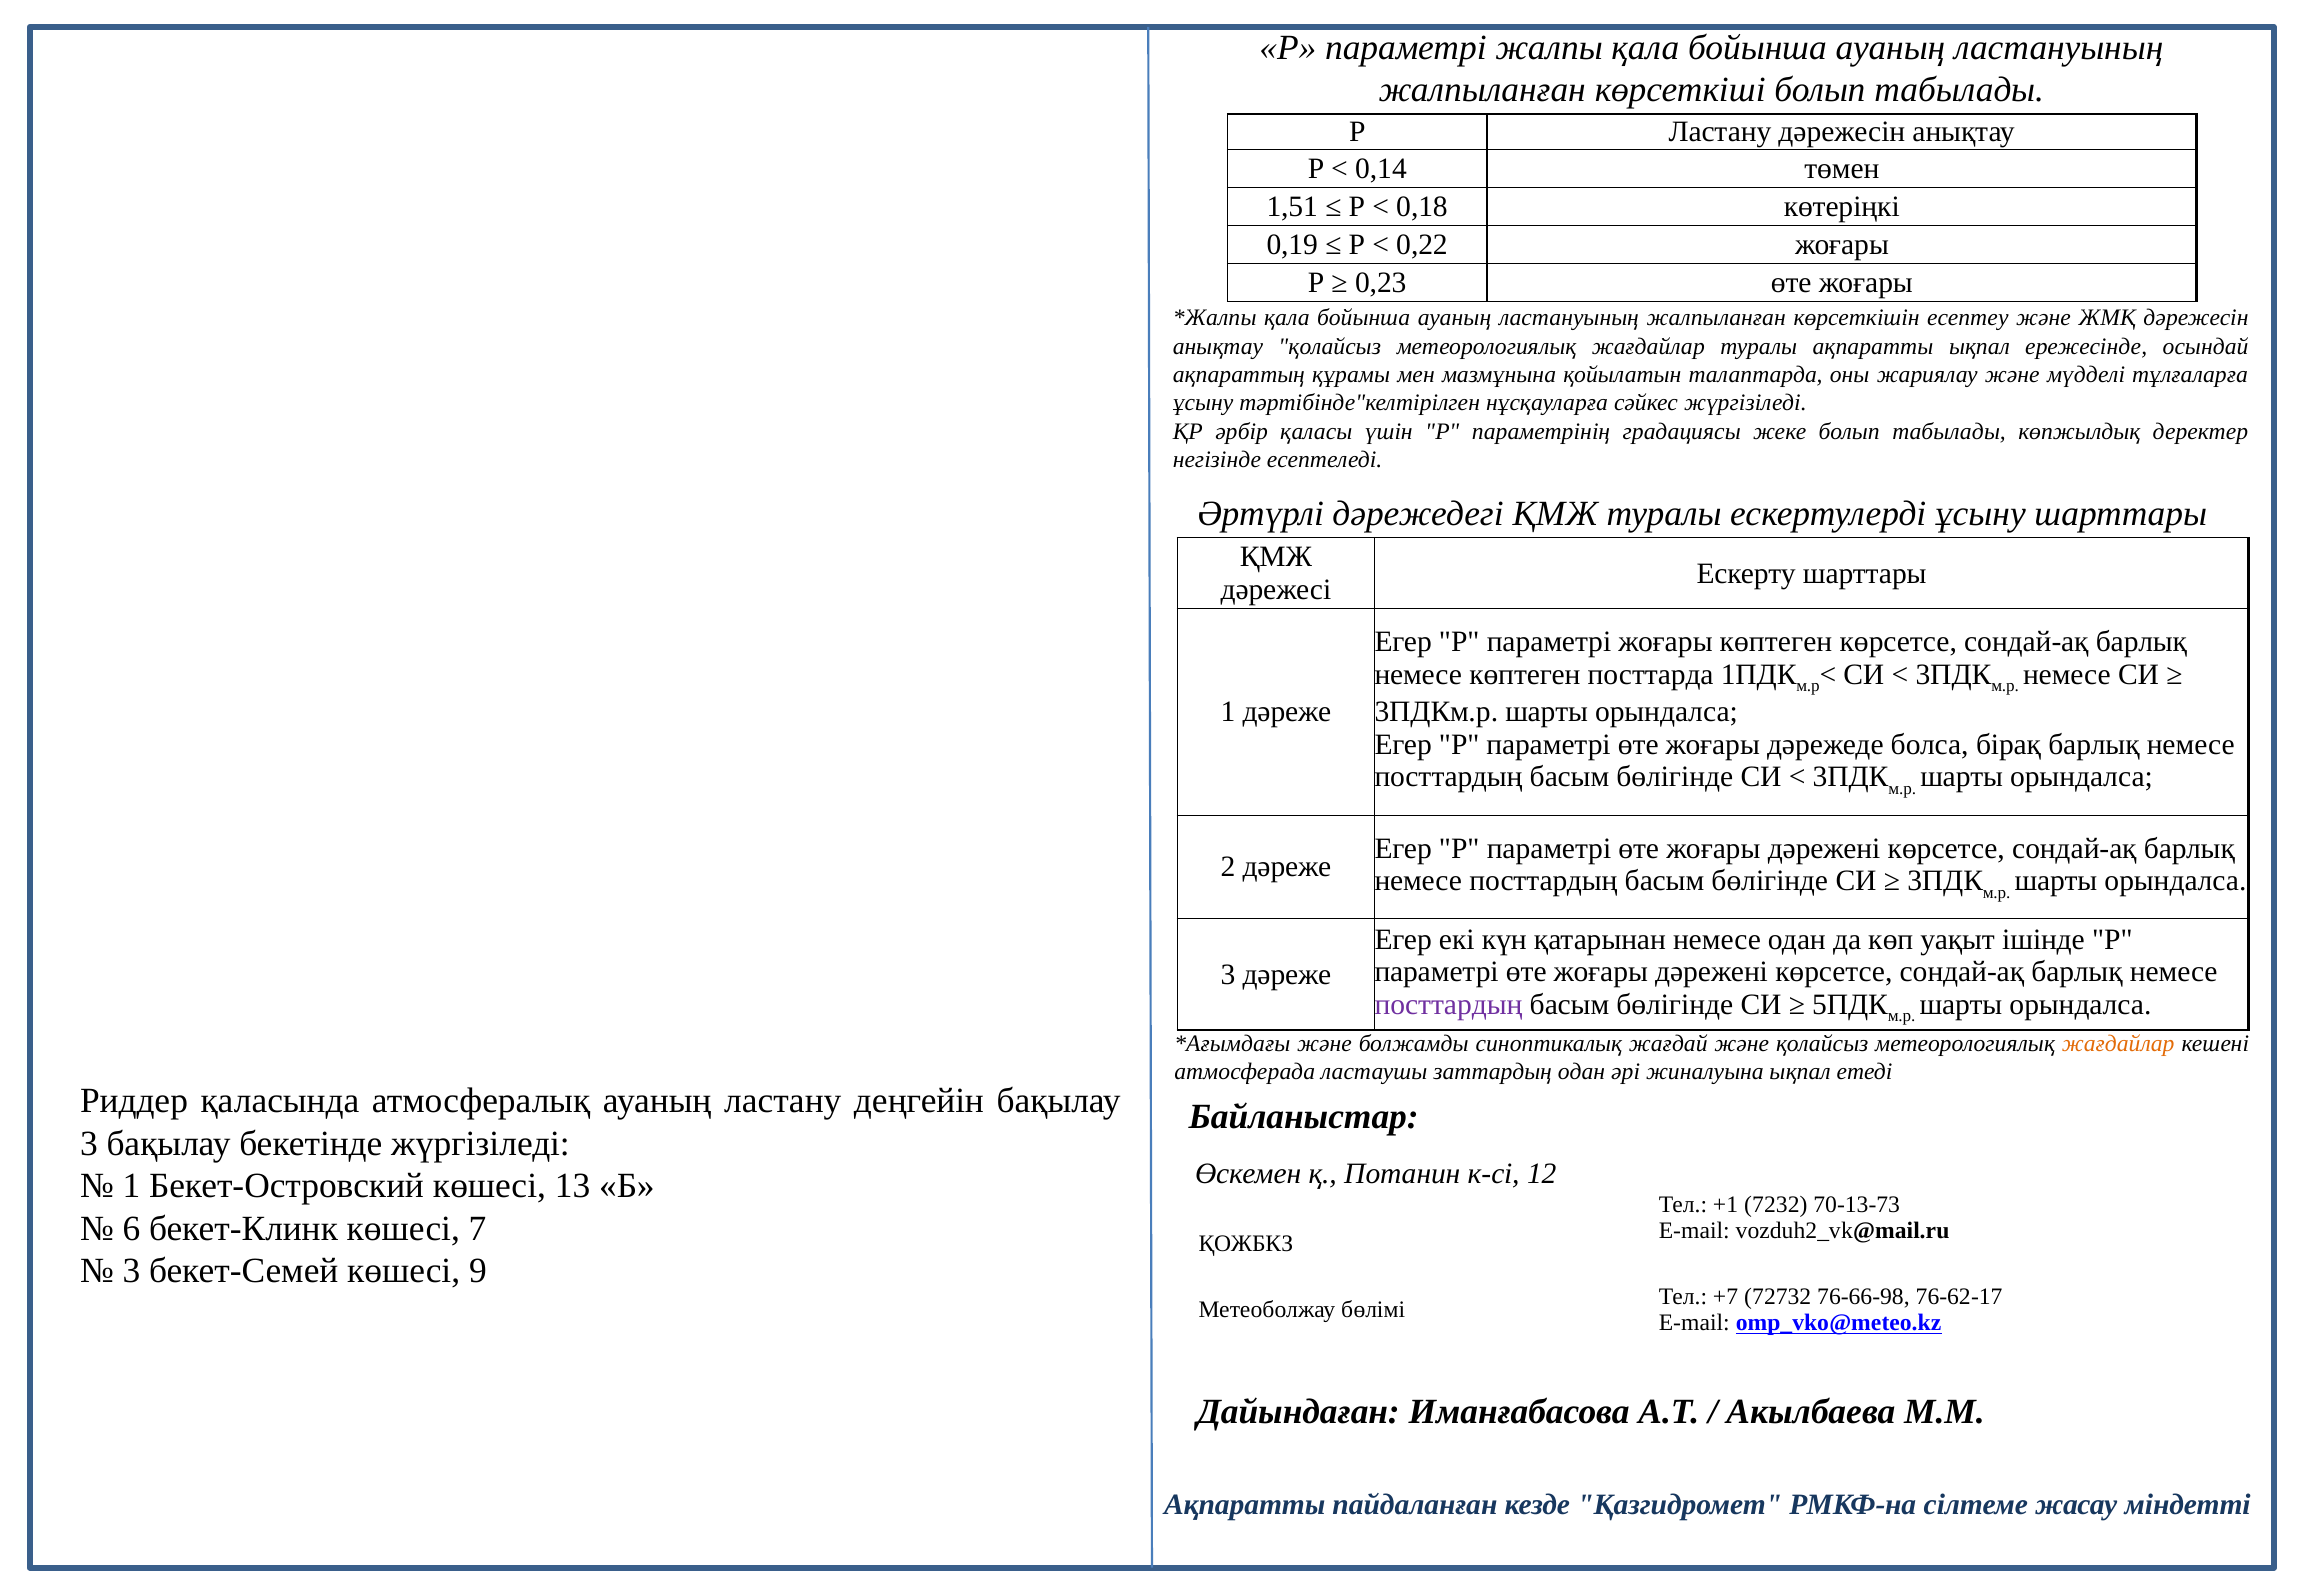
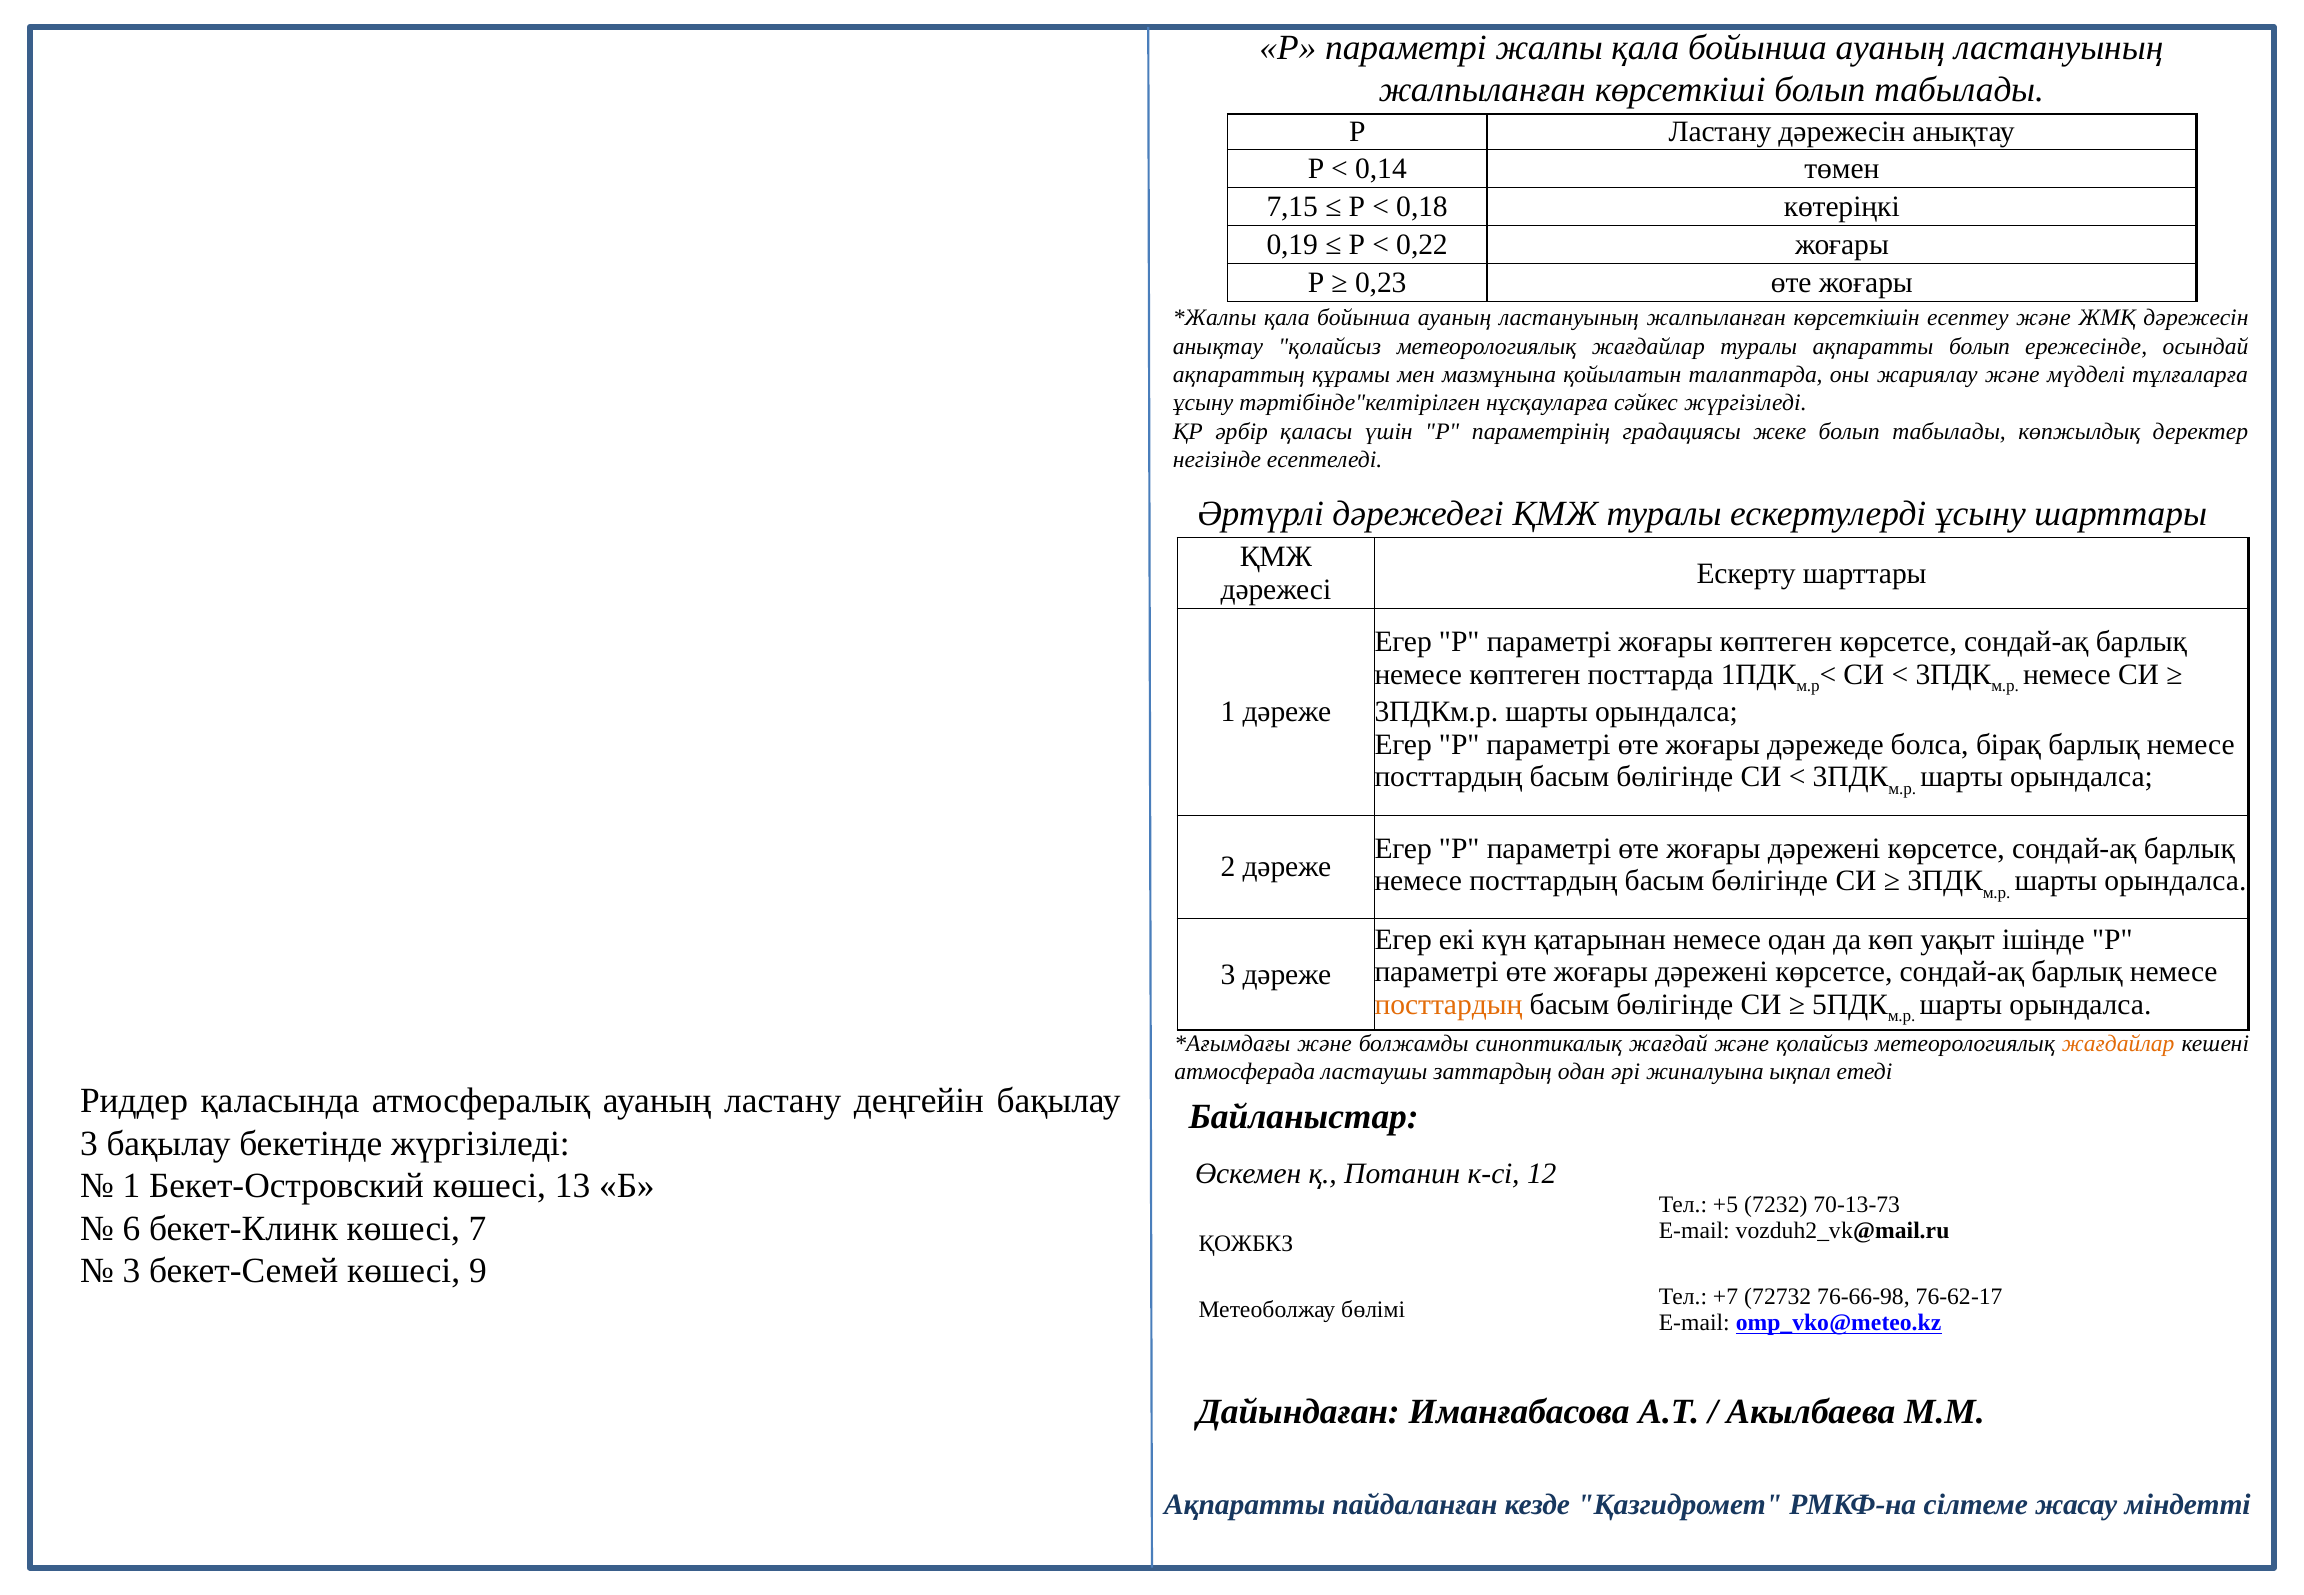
1,51: 1,51 -> 7,15 (1292, 206)
ақпаратты ықпал: ықпал -> болып (1980, 346)
посттардың colour: purple -> orange (1448, 1005)
+1: +1 -> +5 (1726, 1205)
